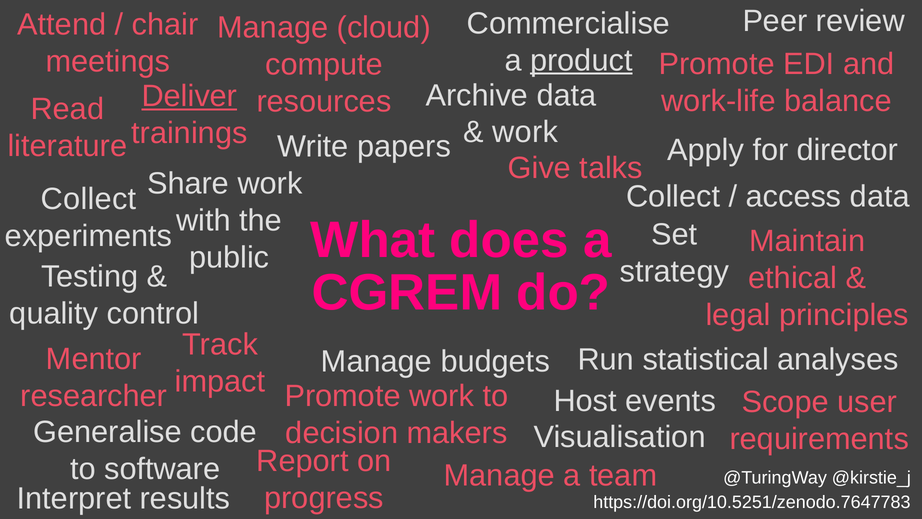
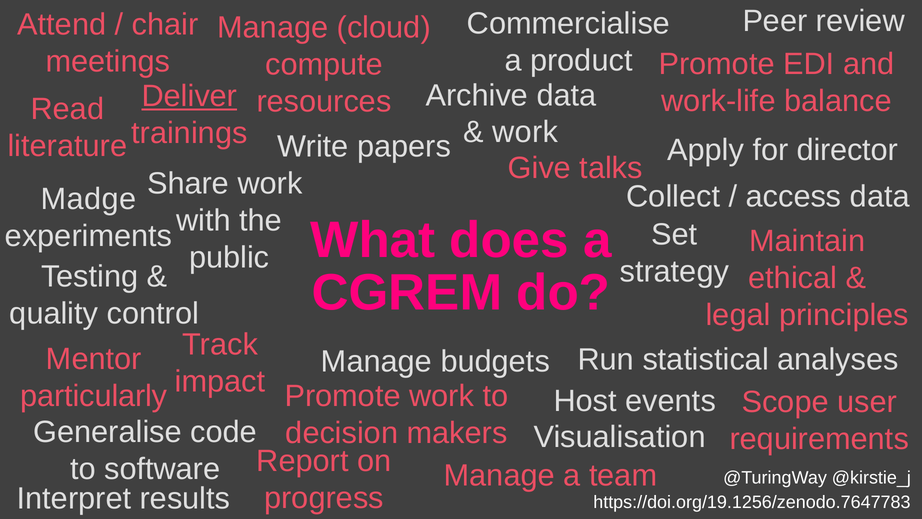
product underline: present -> none (581, 60)
Collect: Collect -> Madge (89, 199)
researcher: researcher -> particularly (94, 396)
https://doi.org/10.5251/zenodo.7647783: https://doi.org/10.5251/zenodo.7647783 -> https://doi.org/19.1256/zenodo.7647783 (752, 502)
